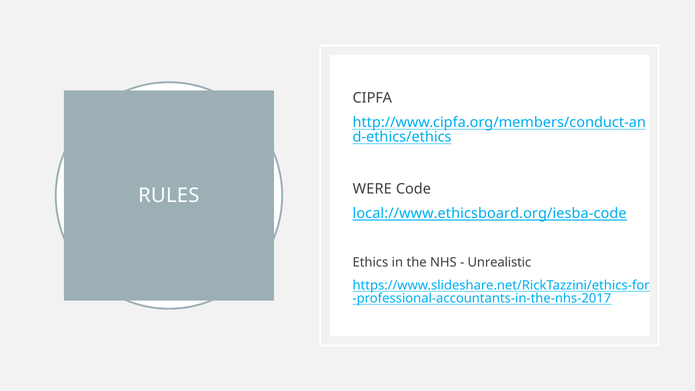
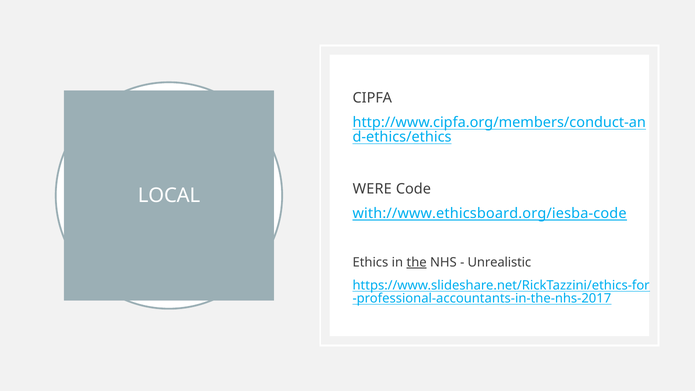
RULES: RULES -> LOCAL (169, 195)
local://www.ethicsboard.org/iesba-code: local://www.ethicsboard.org/iesba-code -> with://www.ethicsboard.org/iesba-code (490, 213)
the underline: none -> present (417, 262)
